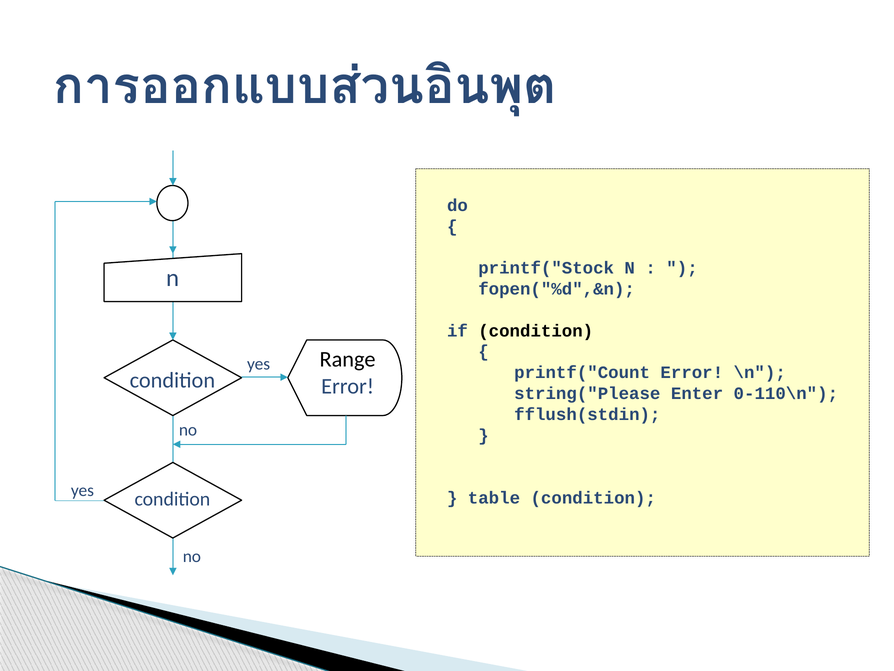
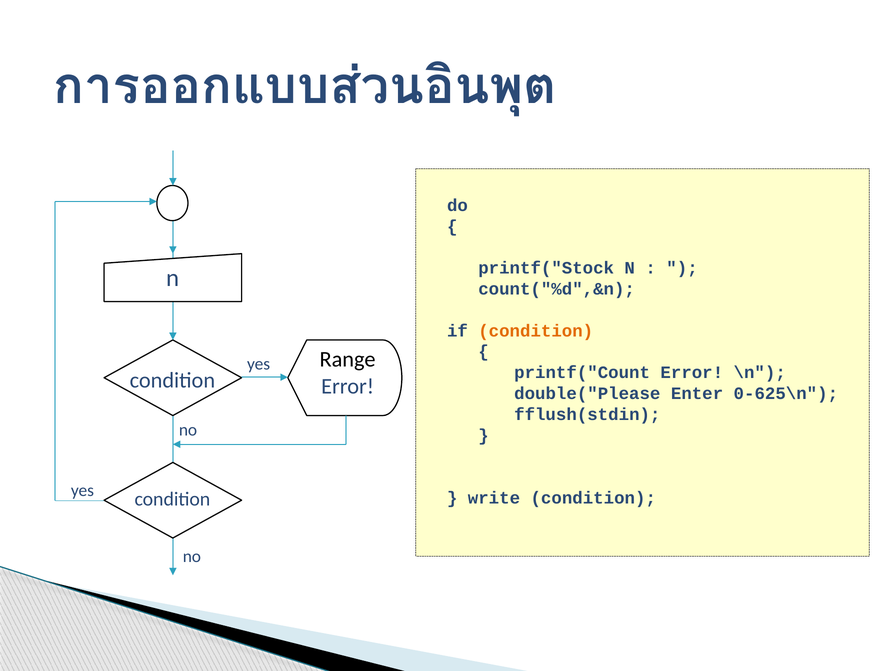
fopen("%d",&n: fopen("%d",&n -> count("%d",&n (557, 289)
condition colour: black -> orange (536, 331)
string("Please: string("Please -> double("Please (587, 393)
0-110\n: 0-110\n -> 0-625\n (786, 393)
table: table -> write (494, 498)
